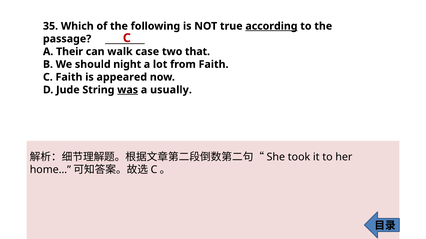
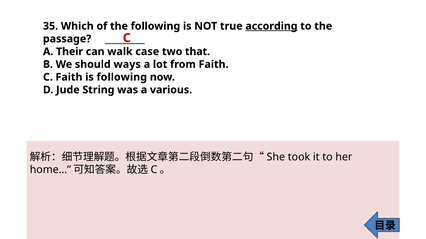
night: night -> ways (127, 64)
is appeared: appeared -> following (122, 77)
was underline: present -> none (128, 90)
usually: usually -> various (171, 90)
